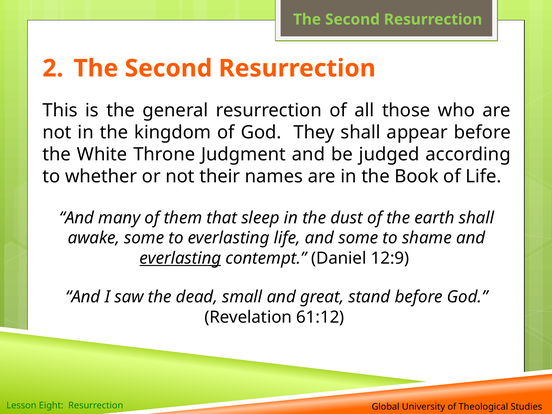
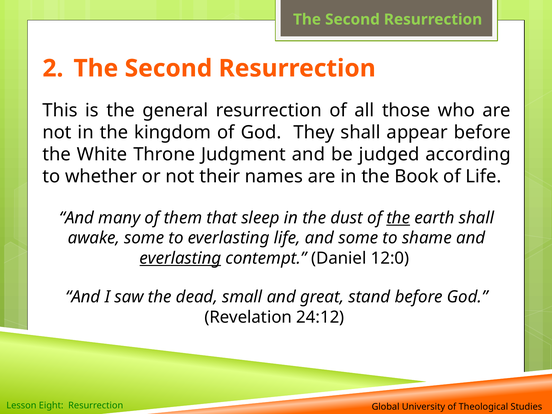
the underline: none -> present (398, 218)
12:9: 12:9 -> 12:0 (390, 258)
61:12: 61:12 -> 24:12 (320, 317)
